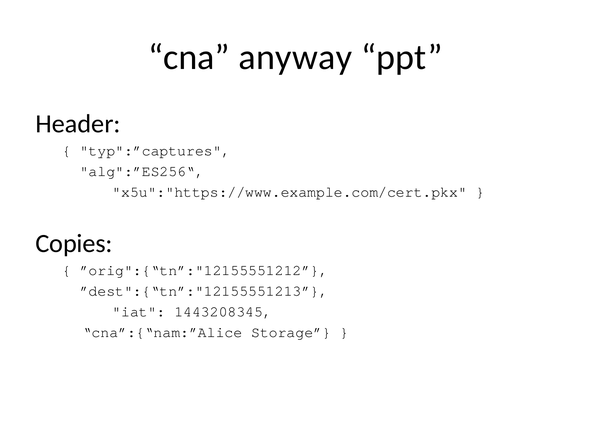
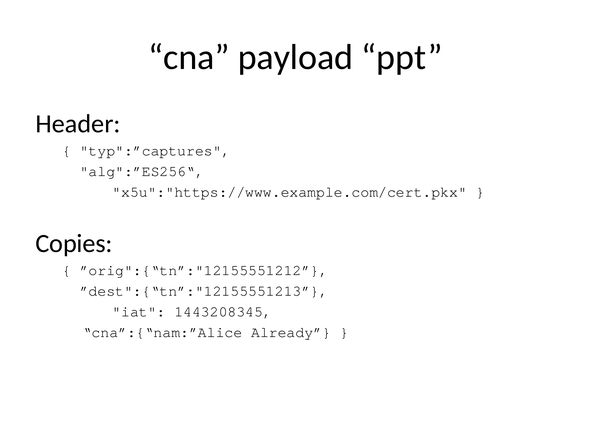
anyway: anyway -> payload (295, 57)
Storage: Storage -> Already (291, 332)
